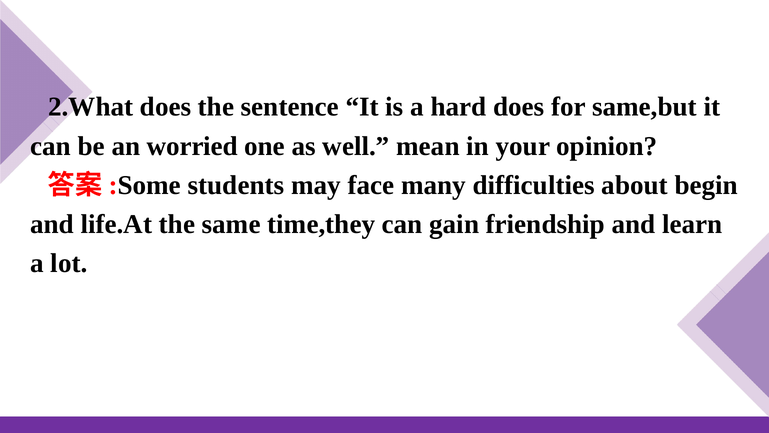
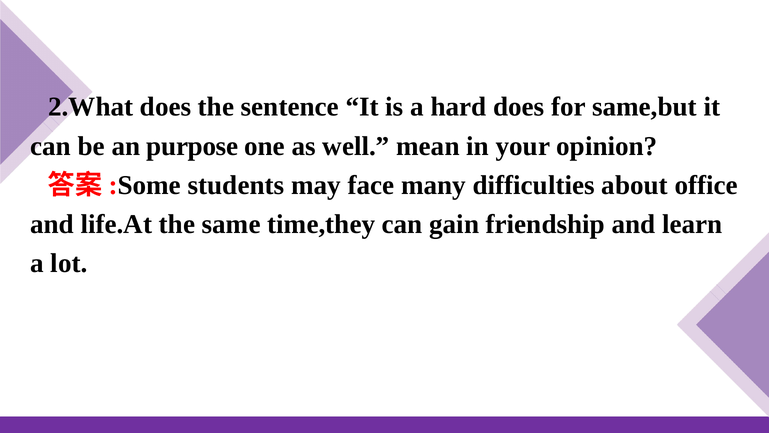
worried: worried -> purpose (192, 146)
begin: begin -> office (706, 185)
